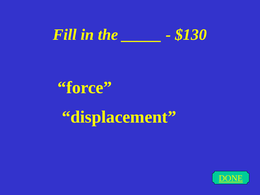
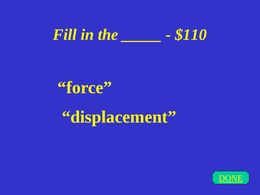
$130: $130 -> $110 (191, 35)
